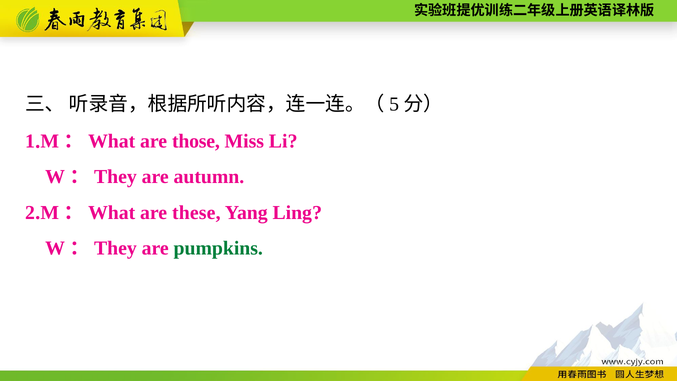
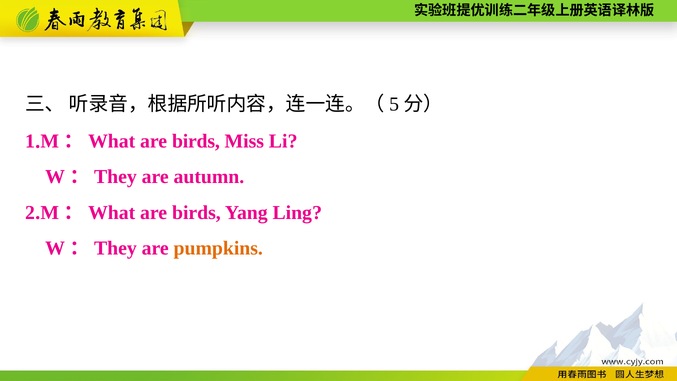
those: those -> birds (196, 141)
these: these -> birds (196, 212)
pumpkins colour: green -> orange (218, 248)
